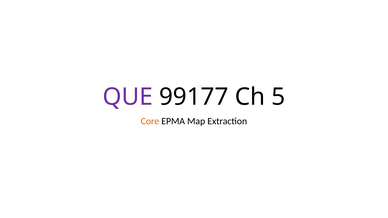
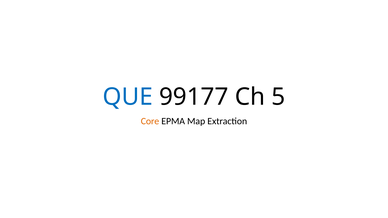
QUE colour: purple -> blue (128, 97)
